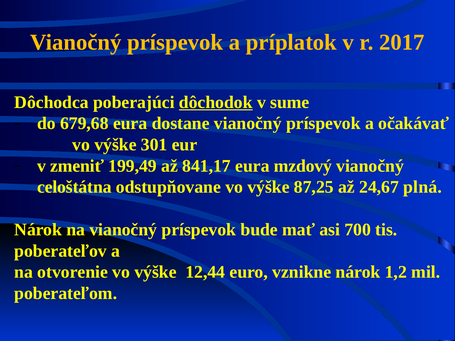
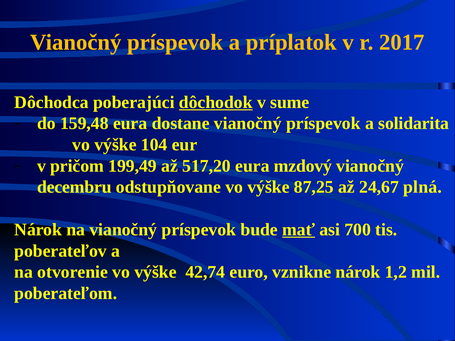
679,68: 679,68 -> 159,48 (84, 124)
očakávať: očakávať -> solidarita (414, 124)
301: 301 -> 104 (154, 145)
zmeniť: zmeniť -> pričom (77, 166)
841,17: 841,17 -> 517,20 (207, 166)
celoštátna: celoštátna -> decembru (74, 187)
mať underline: none -> present (299, 230)
12,44: 12,44 -> 42,74 (205, 272)
